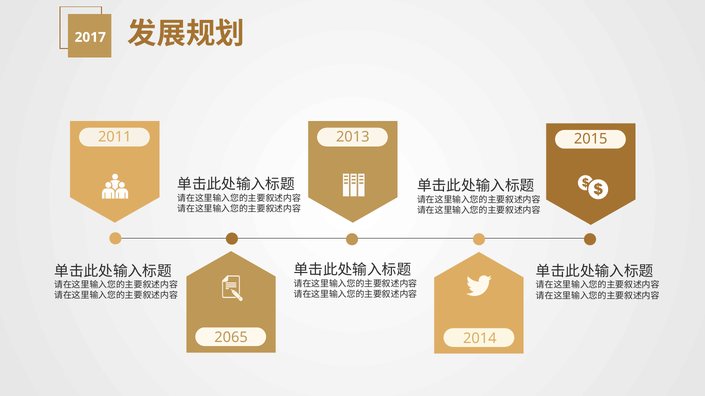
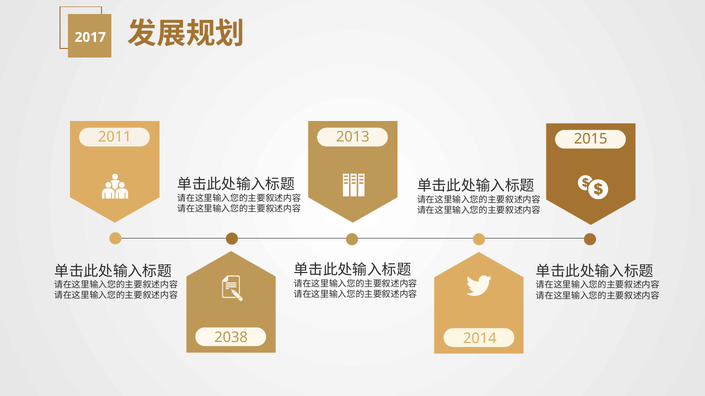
2065: 2065 -> 2038 (231, 338)
